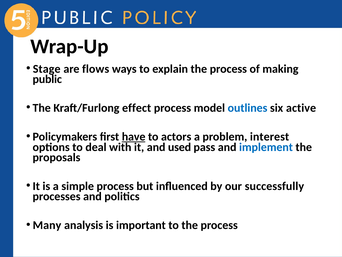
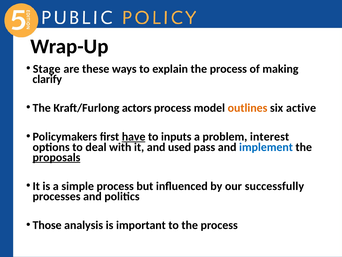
flows: flows -> these (96, 69)
public: public -> clarify (47, 79)
effect: effect -> actors (137, 108)
outlines colour: blue -> orange (248, 108)
actors: actors -> inputs (176, 137)
proposals underline: none -> present (56, 157)
Many: Many -> Those (47, 225)
